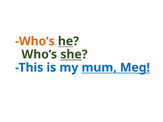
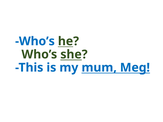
Who’s colour: orange -> blue (35, 41)
